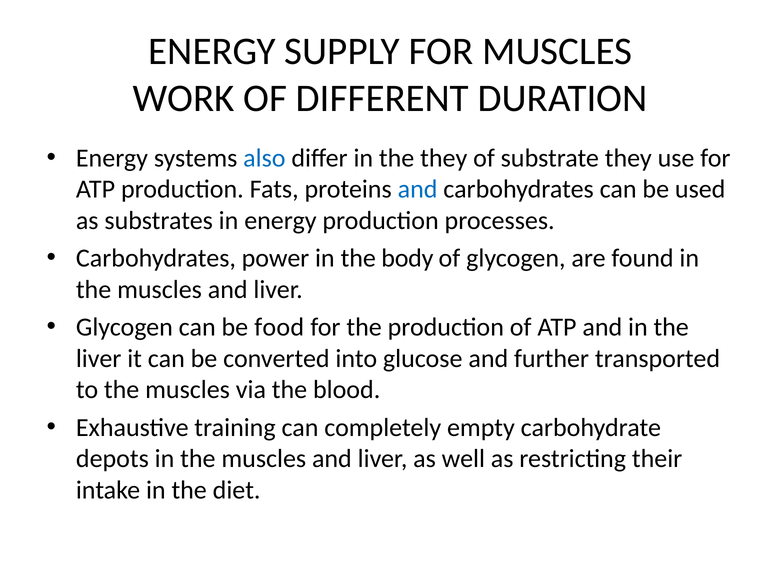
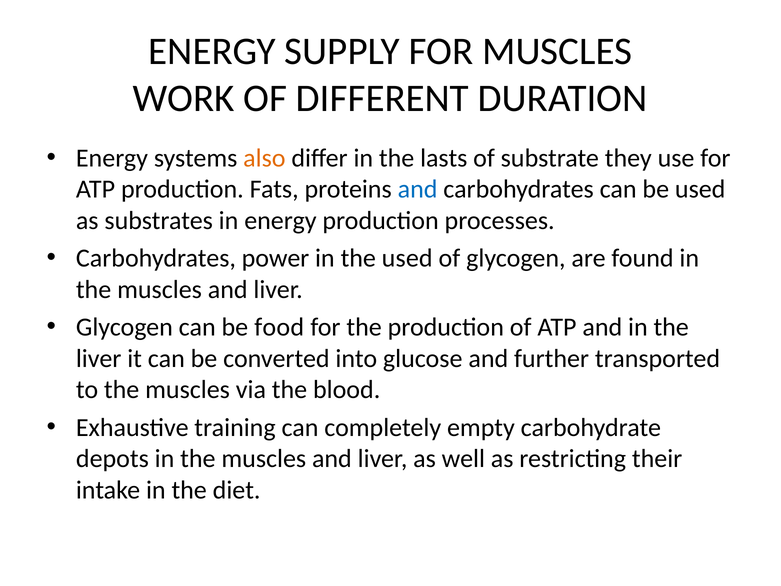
also colour: blue -> orange (264, 158)
the they: they -> lasts (444, 158)
the body: body -> used (407, 258)
